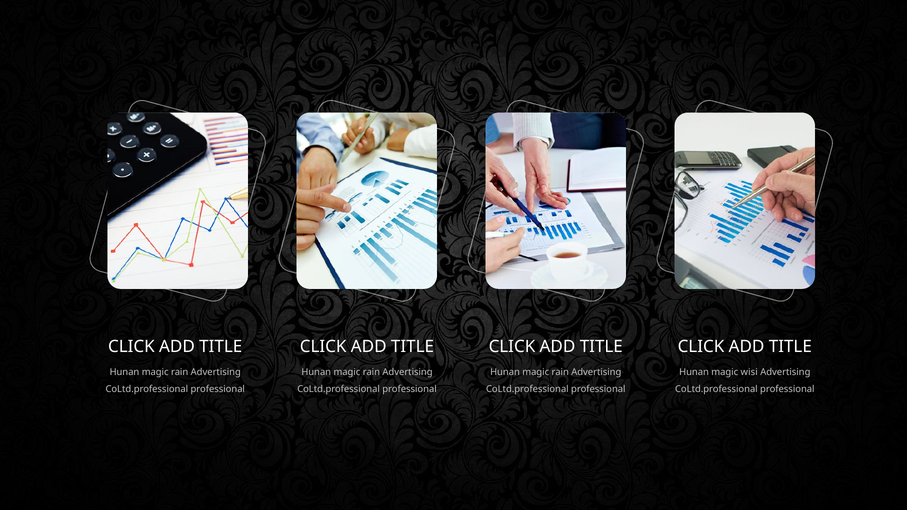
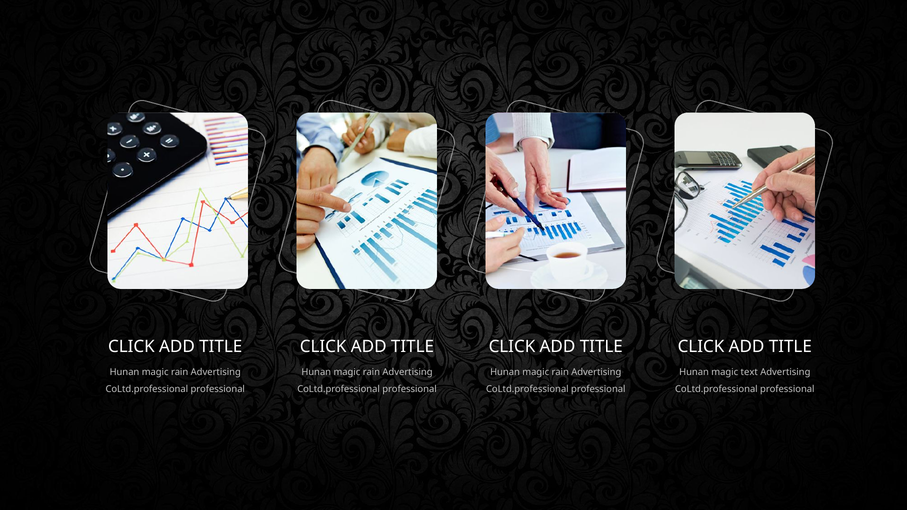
wisi: wisi -> text (749, 372)
